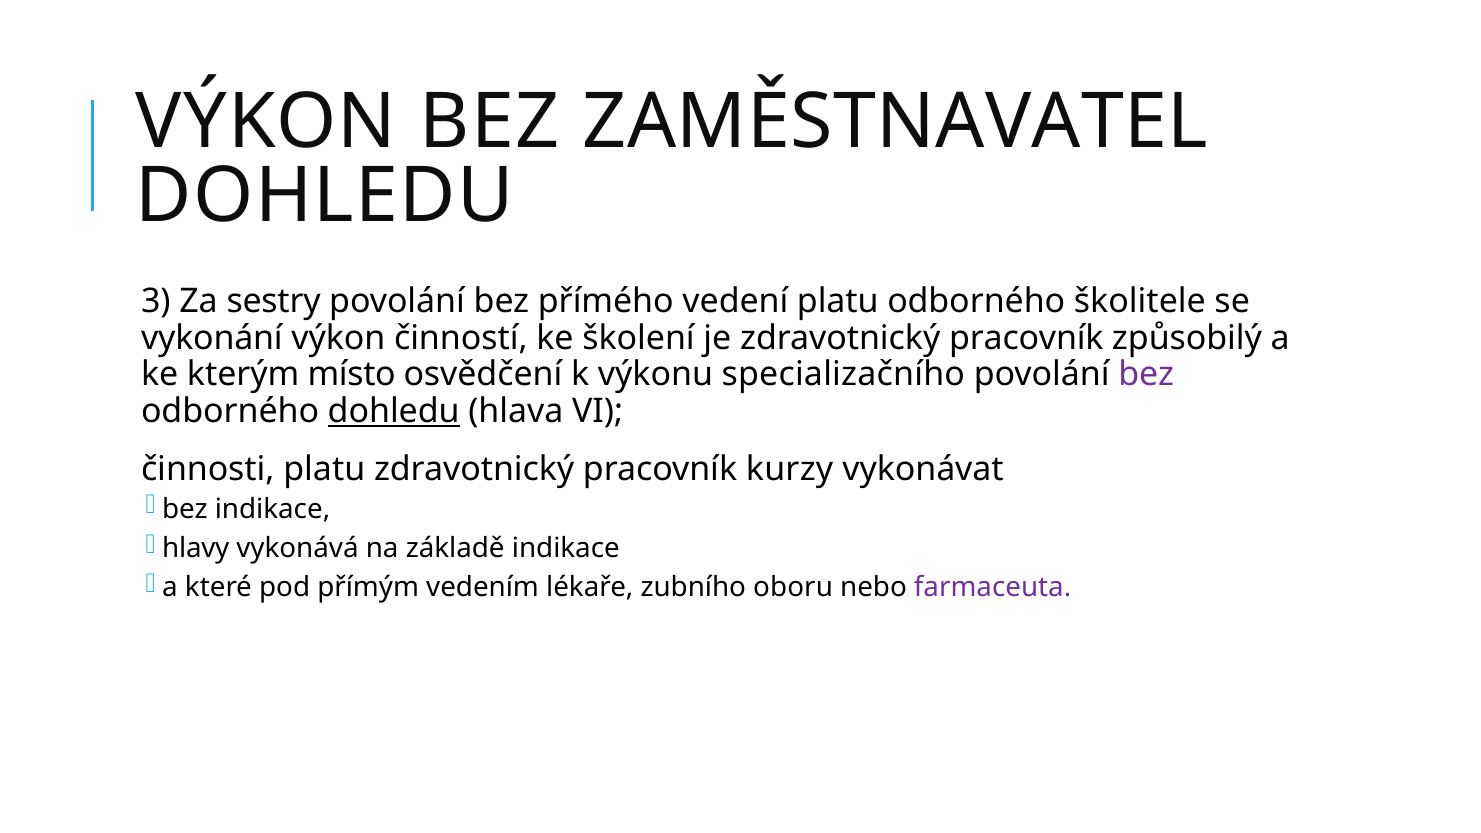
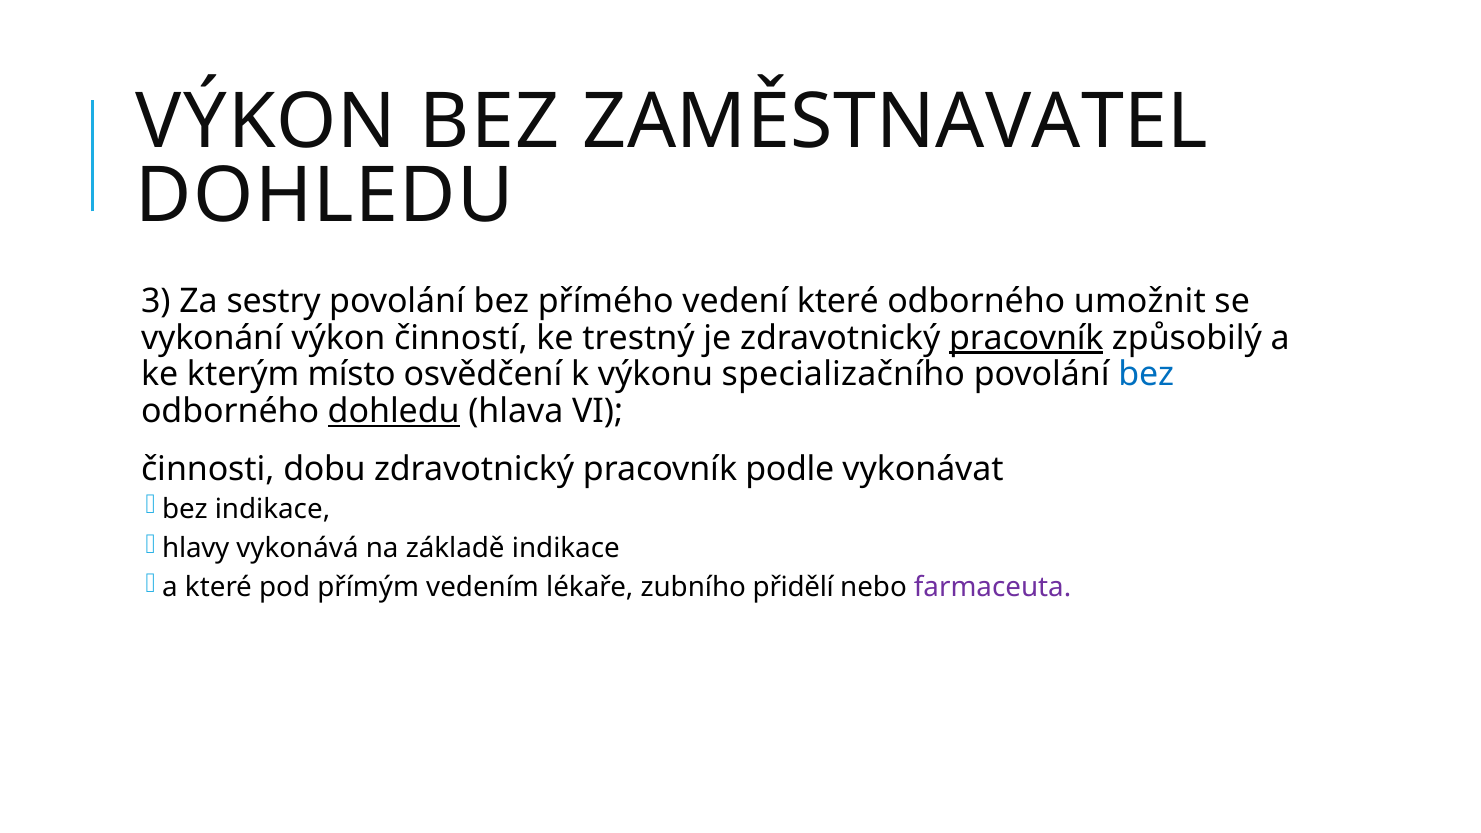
vedení platu: platu -> které (838, 301)
školitele: školitele -> umožnit (1140, 301)
školení: školení -> trestný (638, 338)
pracovník underline: none -> present (1026, 338)
bez colour: purple -> blue (1146, 375)
činnosti platu: platu -> dobu (324, 469)
kurzy: kurzy -> podle (790, 469)
oboru: oboru -> přidělí (793, 587)
